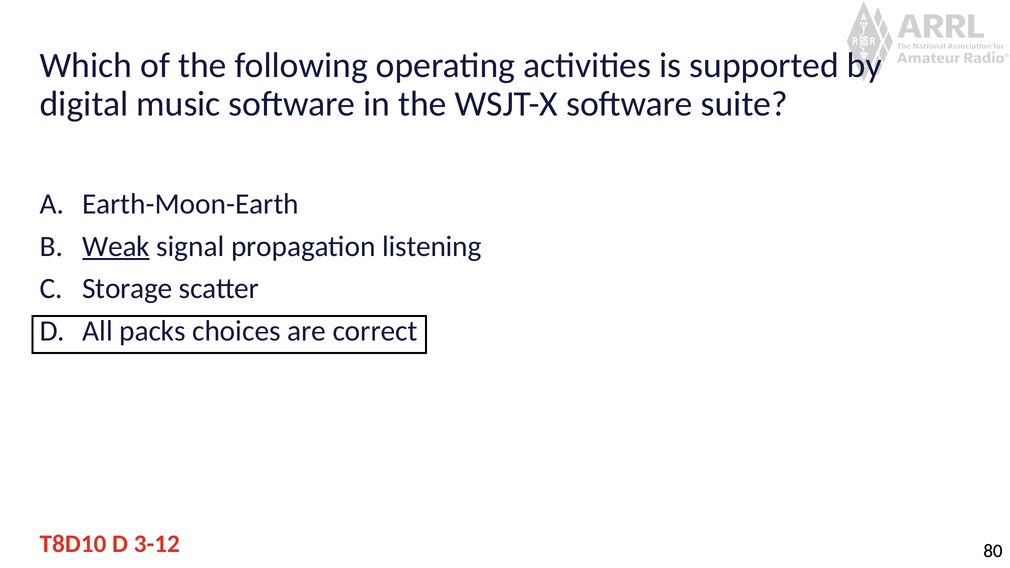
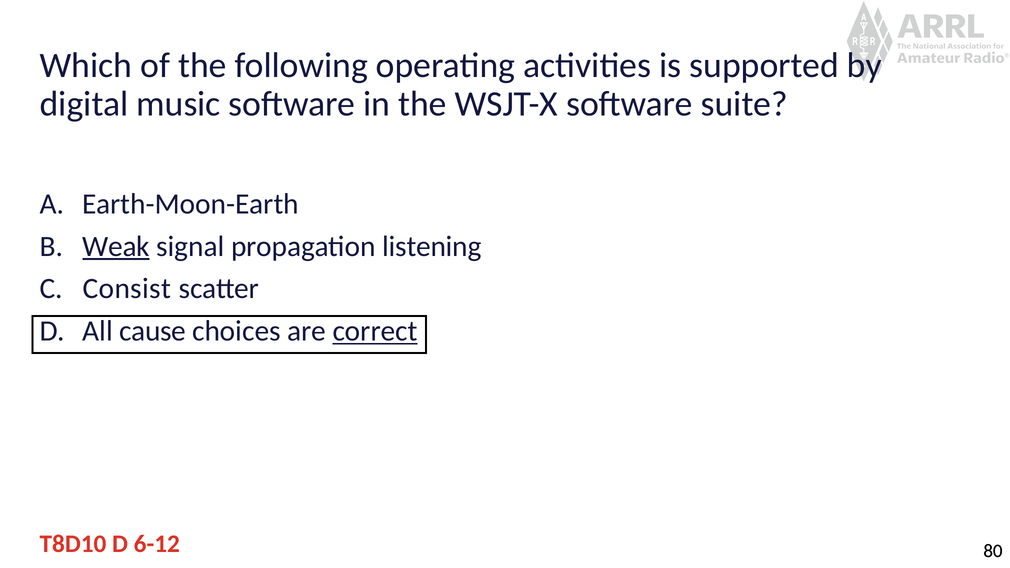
Storage: Storage -> Consist (127, 289)
packs: packs -> cause (153, 331)
correct underline: none -> present (375, 331)
3-12: 3-12 -> 6-12 (157, 544)
